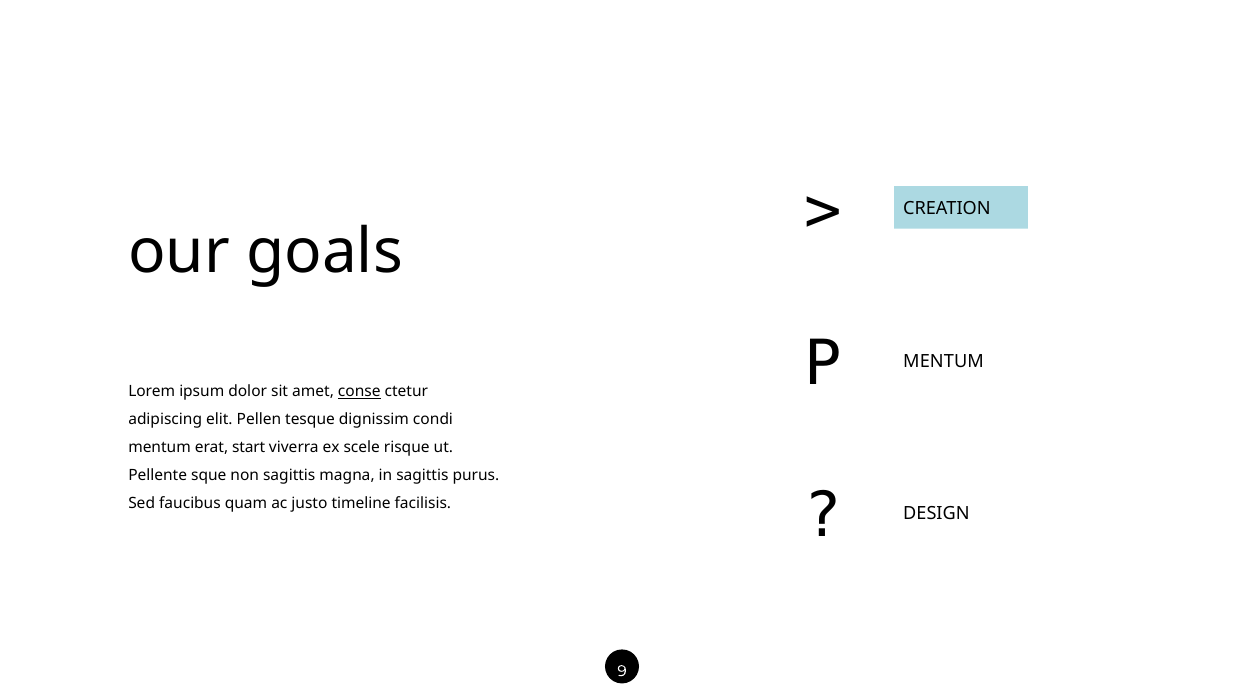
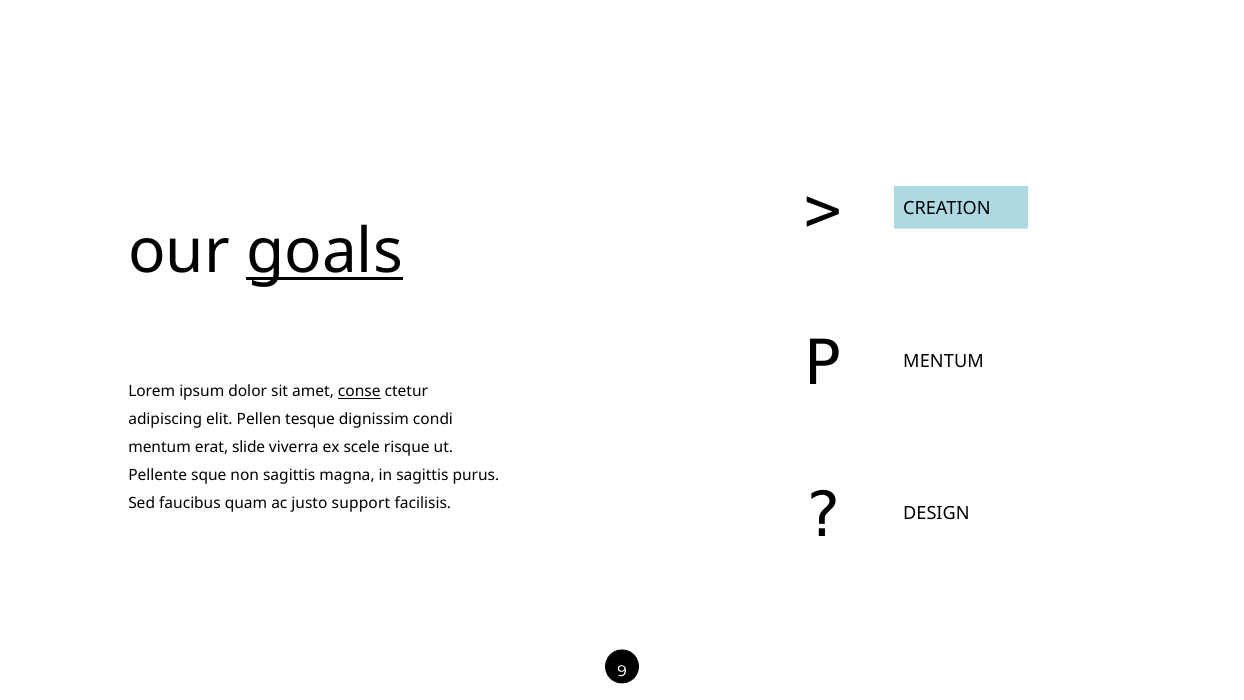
goals underline: none -> present (325, 252)
start: start -> slide (249, 448)
timeline: timeline -> support (361, 504)
